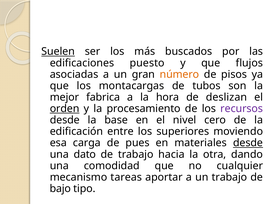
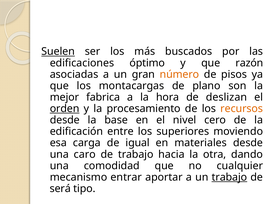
puesto: puesto -> óptimo (147, 63)
flujos: flujos -> razón (249, 63)
tubos: tubos -> plano (207, 86)
recursos colour: purple -> orange (242, 109)
pues: pues -> igual (138, 143)
desde underline: present -> none (248, 143)
dato: dato -> caro (85, 154)
tareas: tareas -> entrar (126, 177)
trabajo underline: none -> present (229, 177)
bajo: bajo -> será (60, 189)
